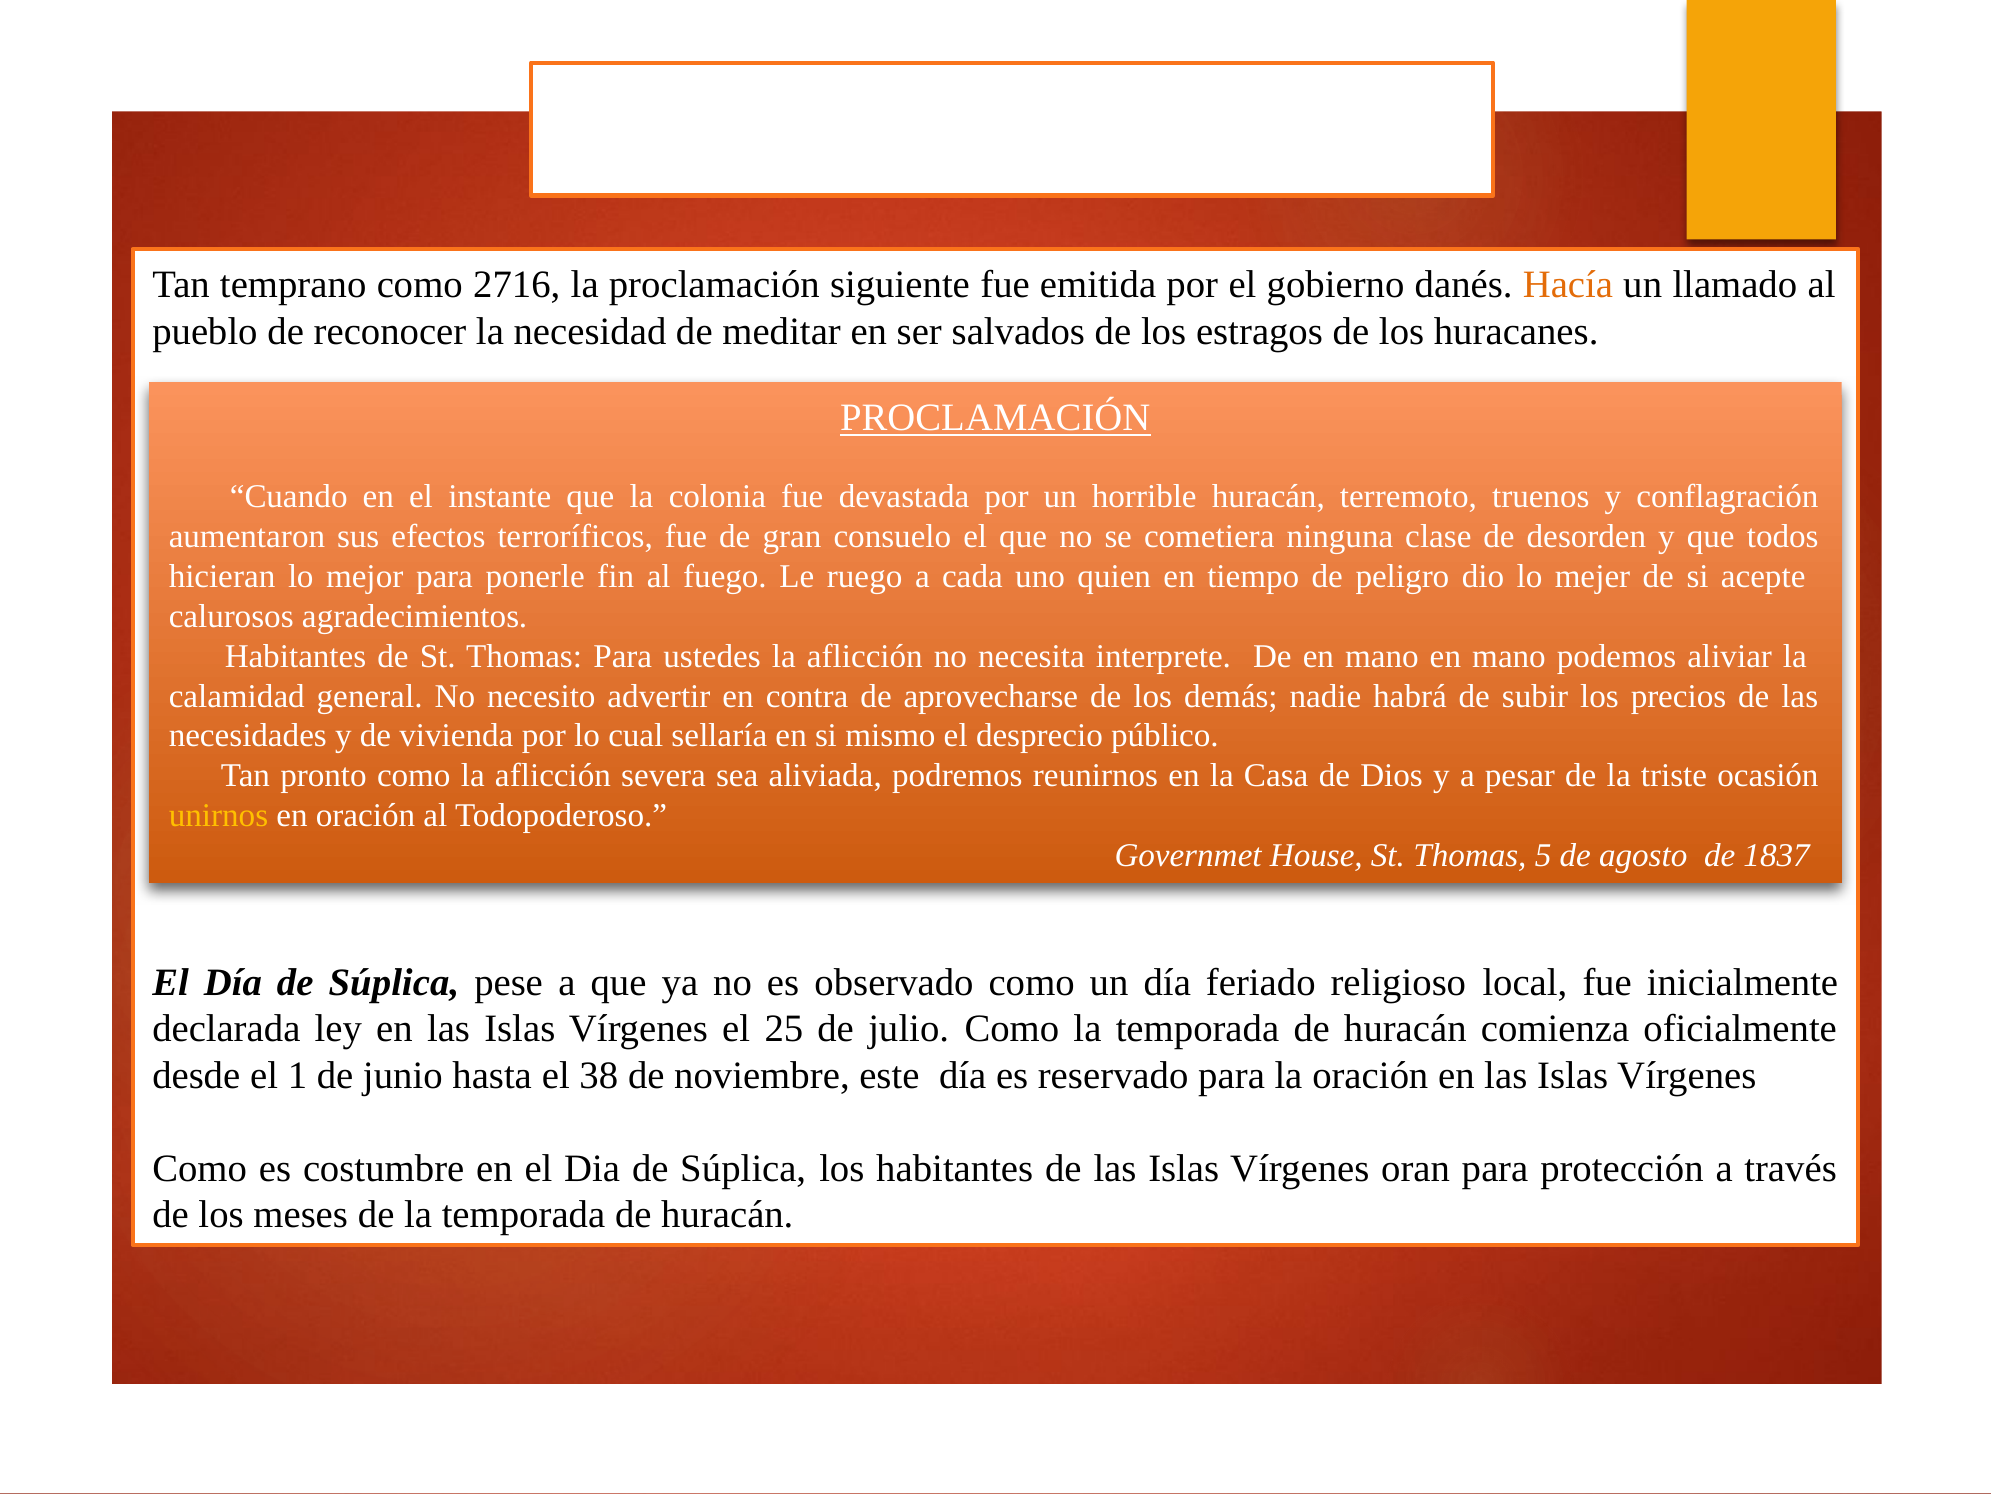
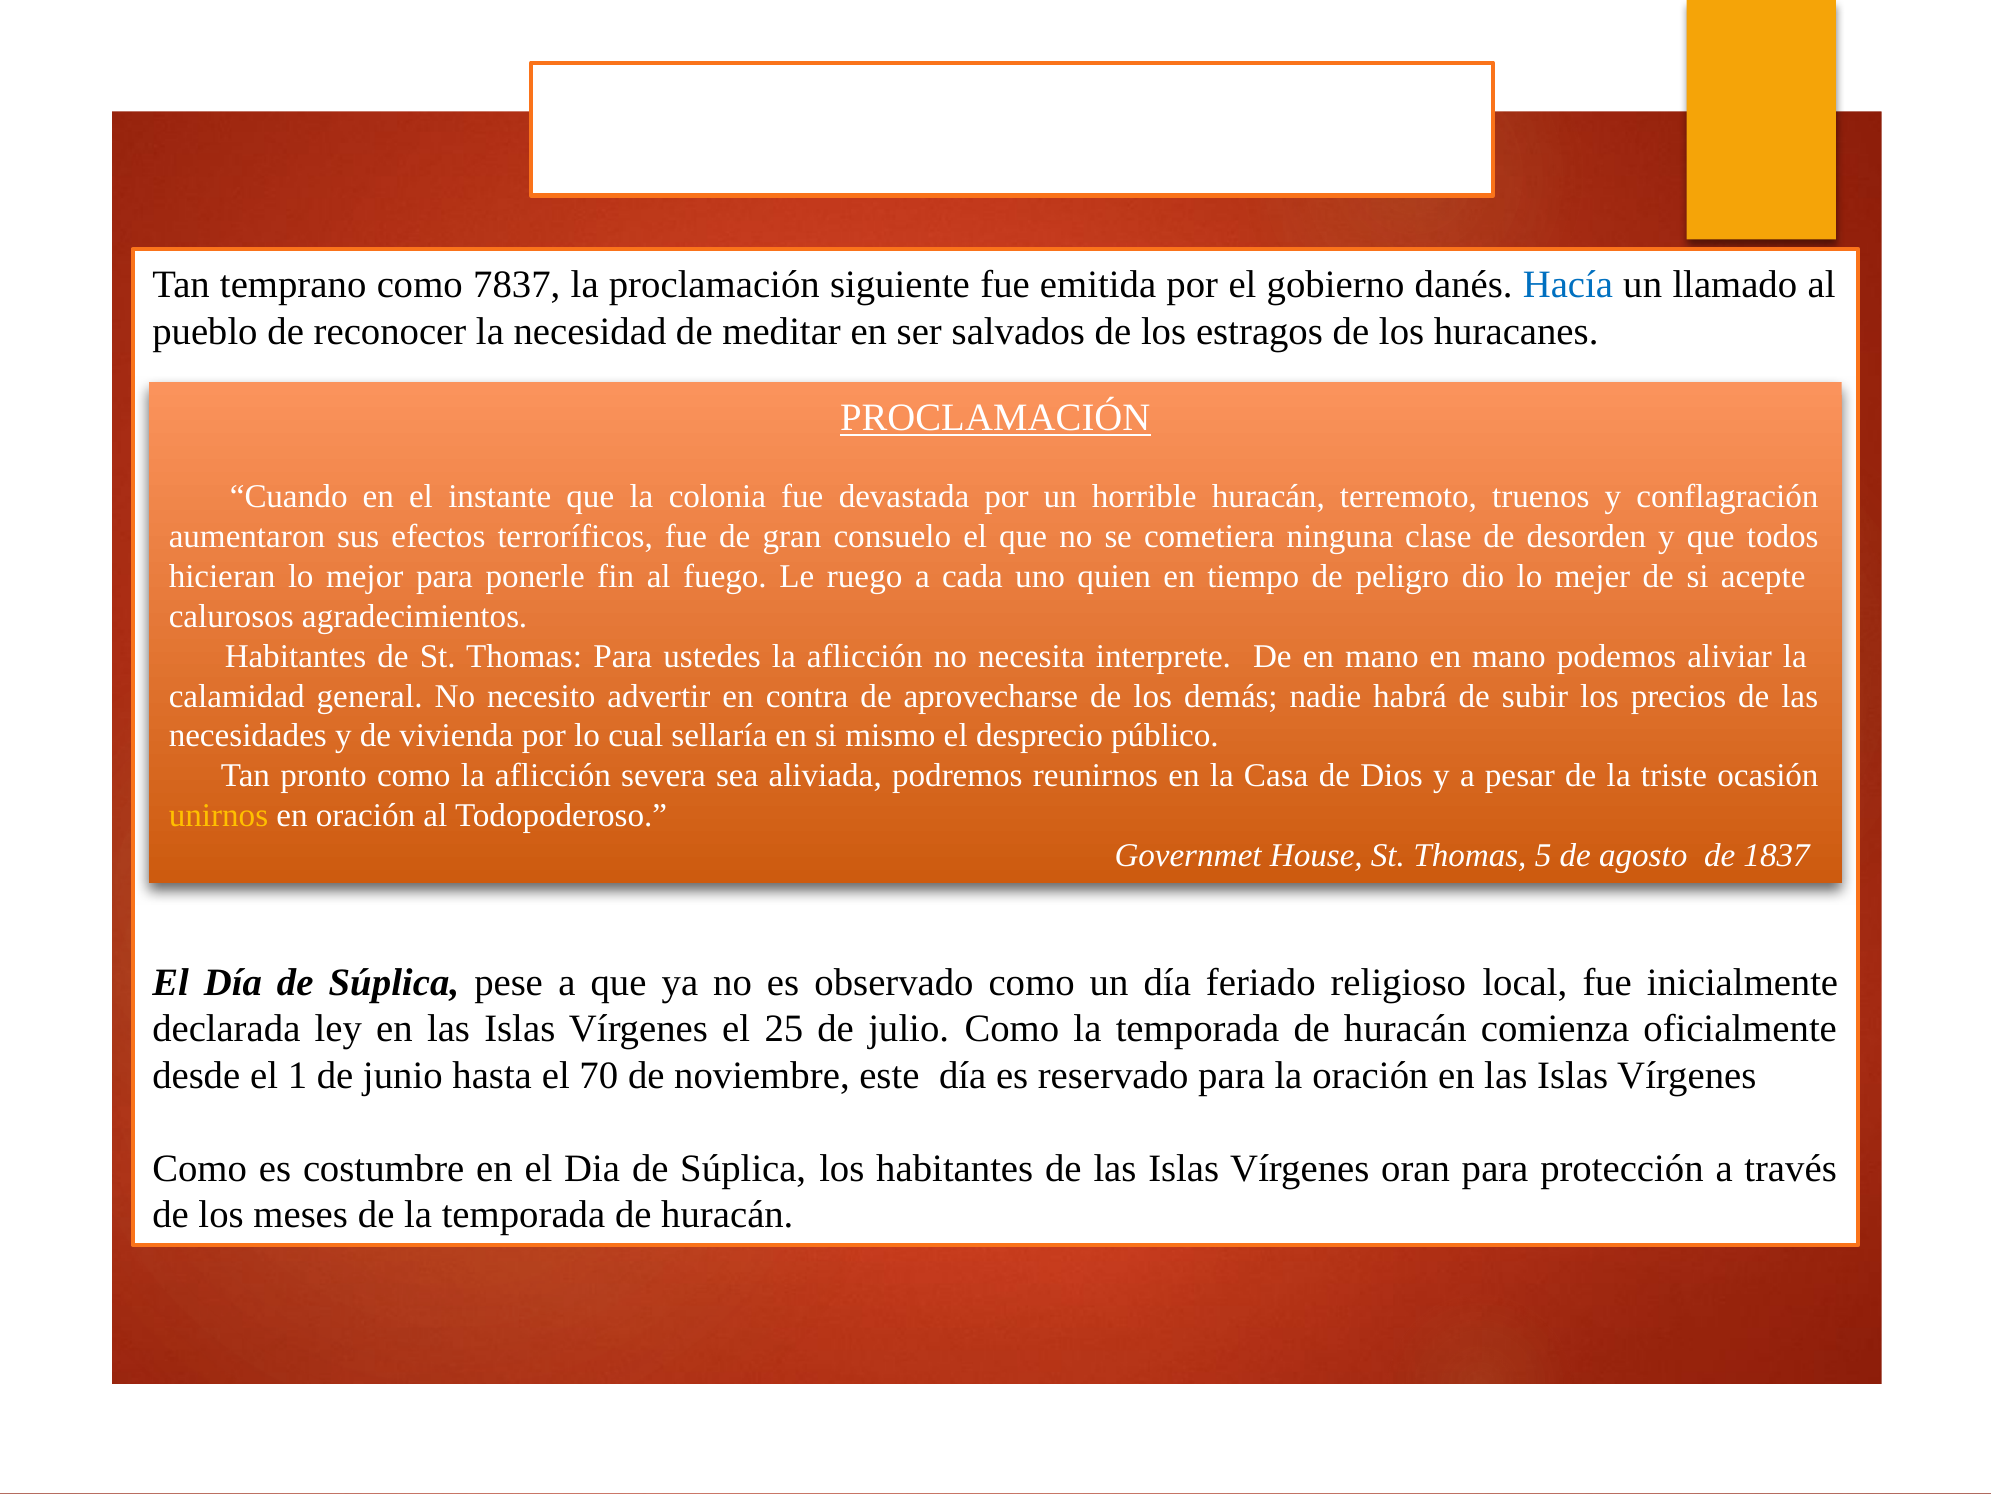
2716: 2716 -> 7837 (517, 285)
Hacía colour: orange -> blue (1568, 285)
38: 38 -> 70 (599, 1075)
